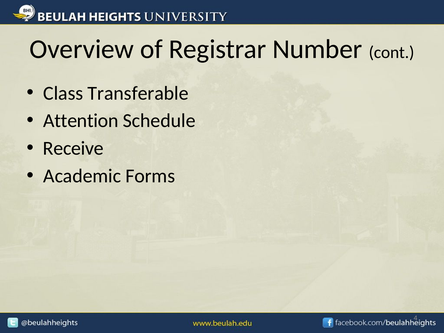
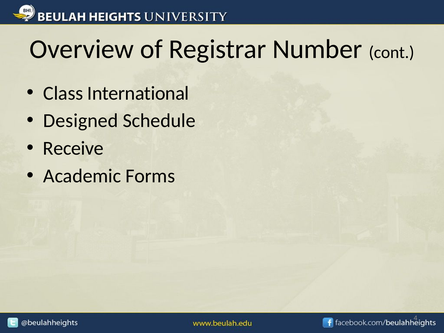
Transferable: Transferable -> International (138, 93)
Attention: Attention -> Designed (81, 121)
